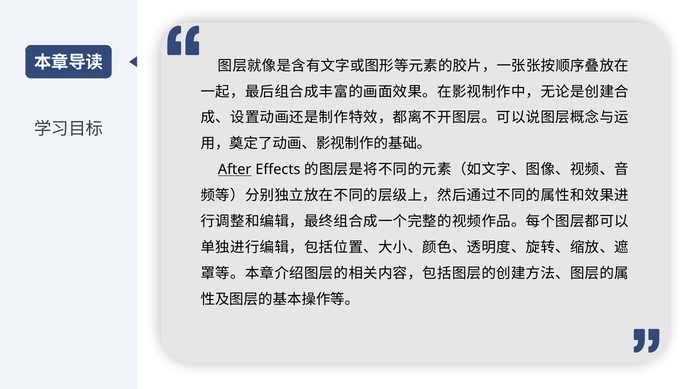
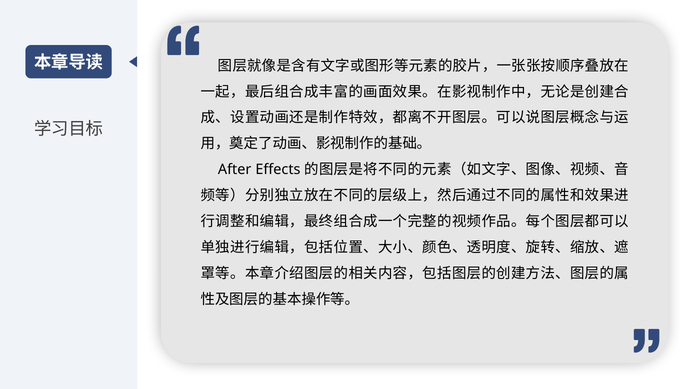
After underline: present -> none (235, 169)
